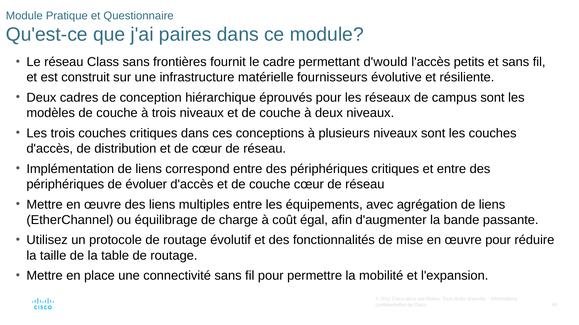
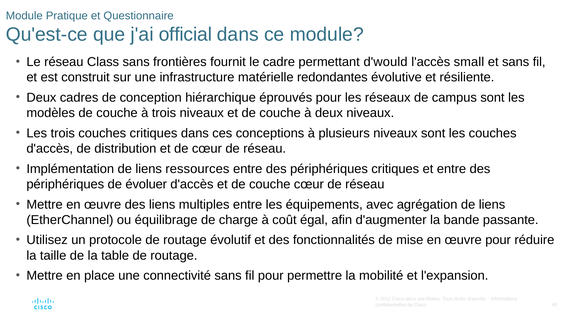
paires: paires -> official (185, 35)
petits: petits -> small (469, 62)
fournisseurs: fournisseurs -> redondantes (332, 78)
correspond: correspond -> ressources (197, 169)
